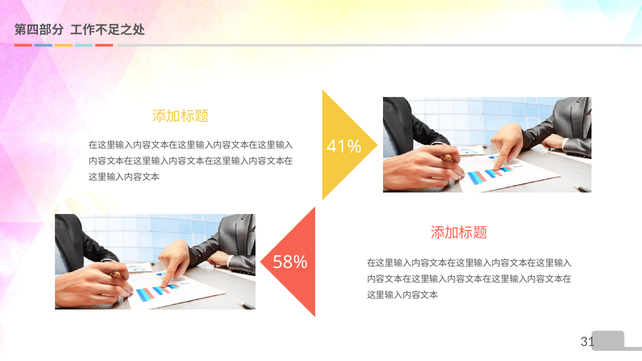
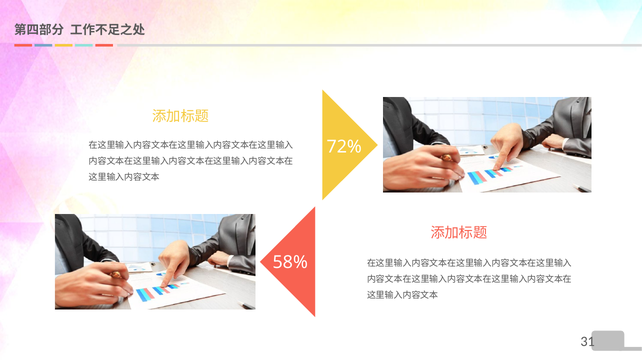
41%: 41% -> 72% (344, 147)
